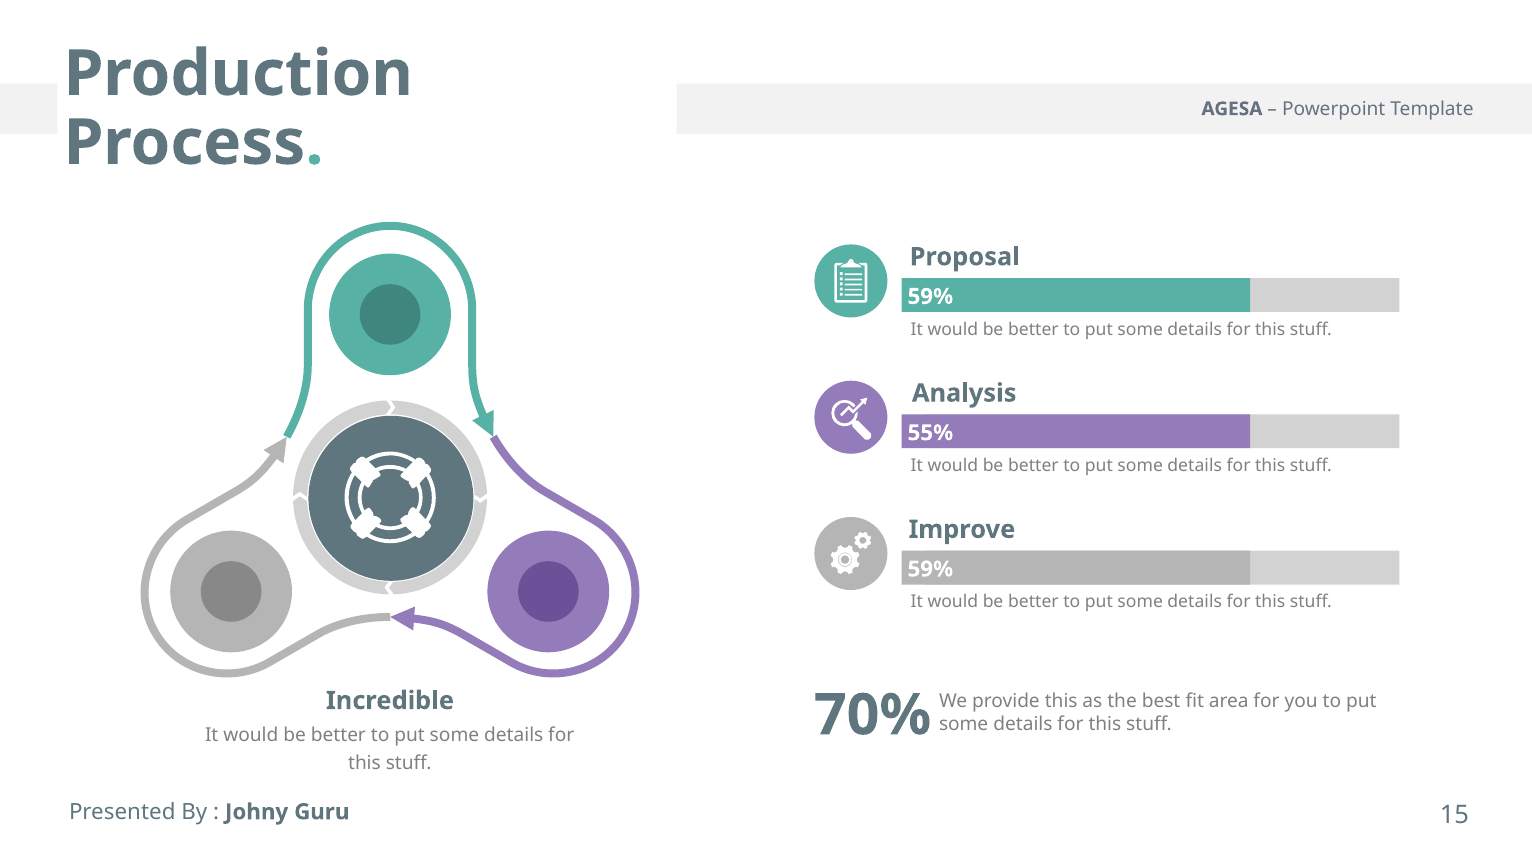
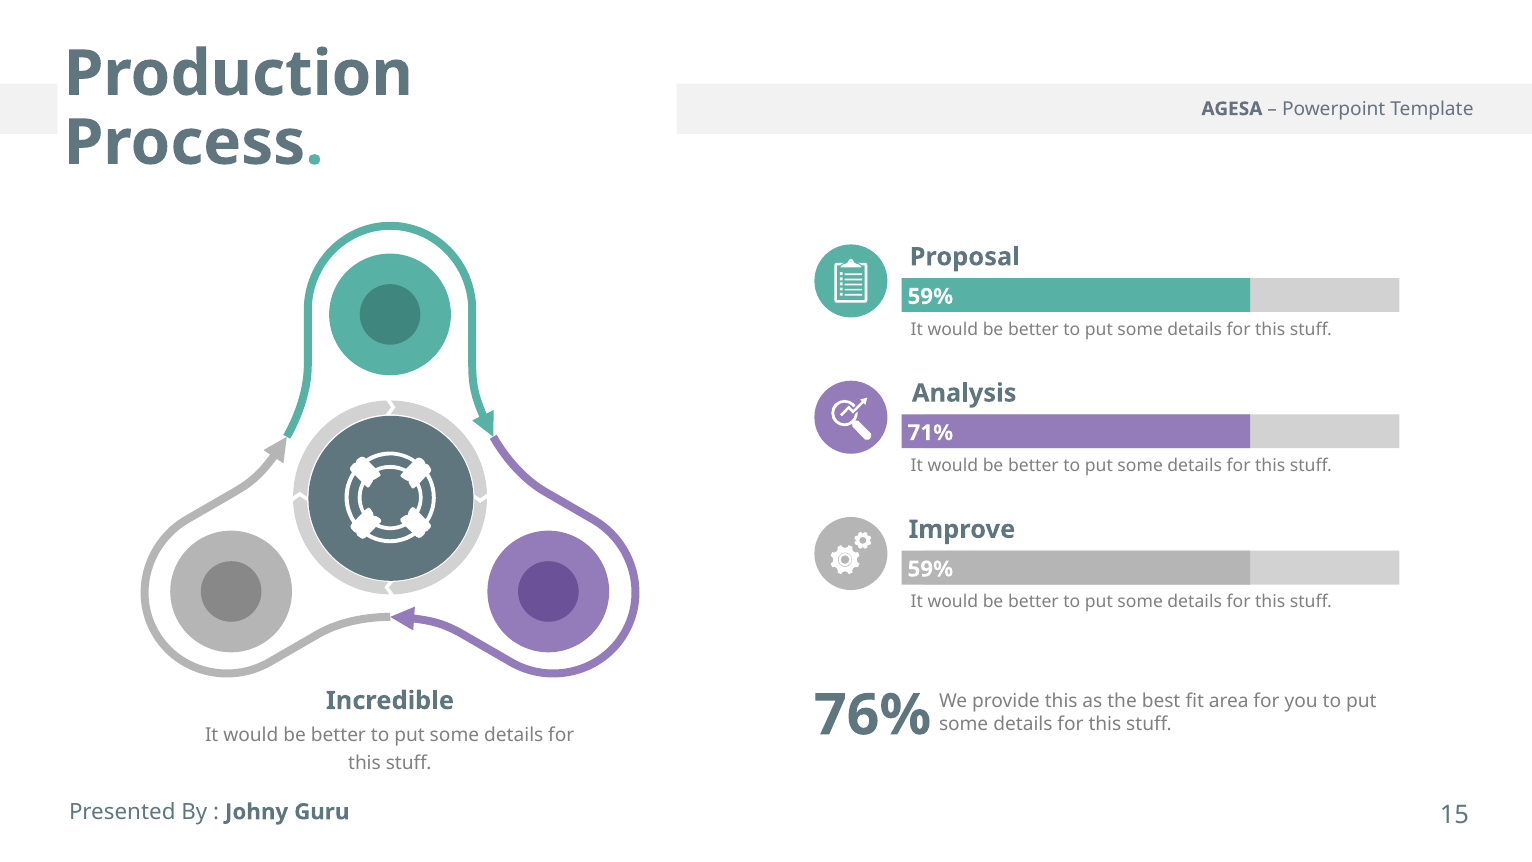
55%: 55% -> 71% (930, 433)
70%: 70% -> 76% (873, 715)
